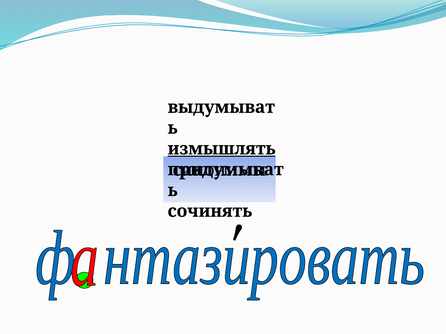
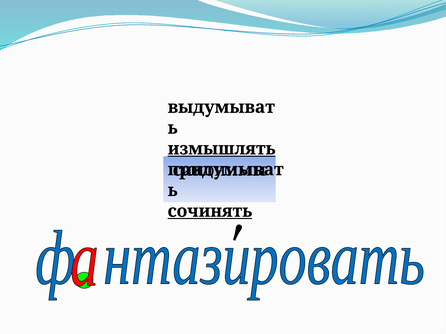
сочинять underline: none -> present (210, 211)
